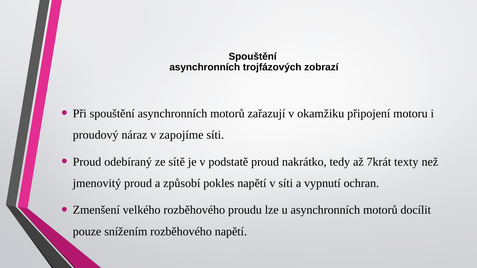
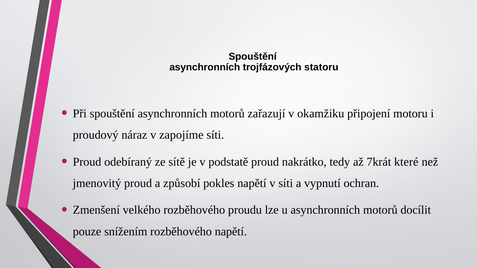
zobrazí: zobrazí -> statoru (321, 67)
texty: texty -> které (406, 162)
